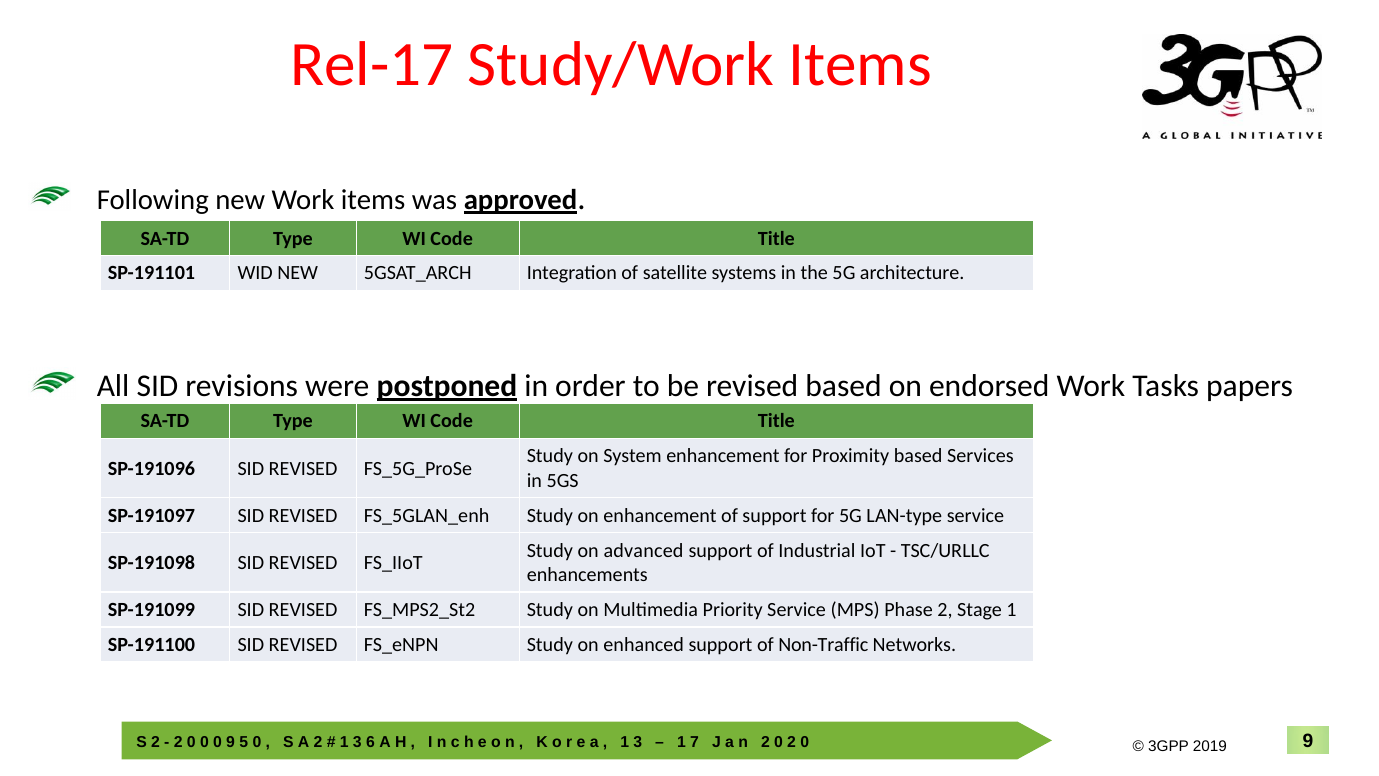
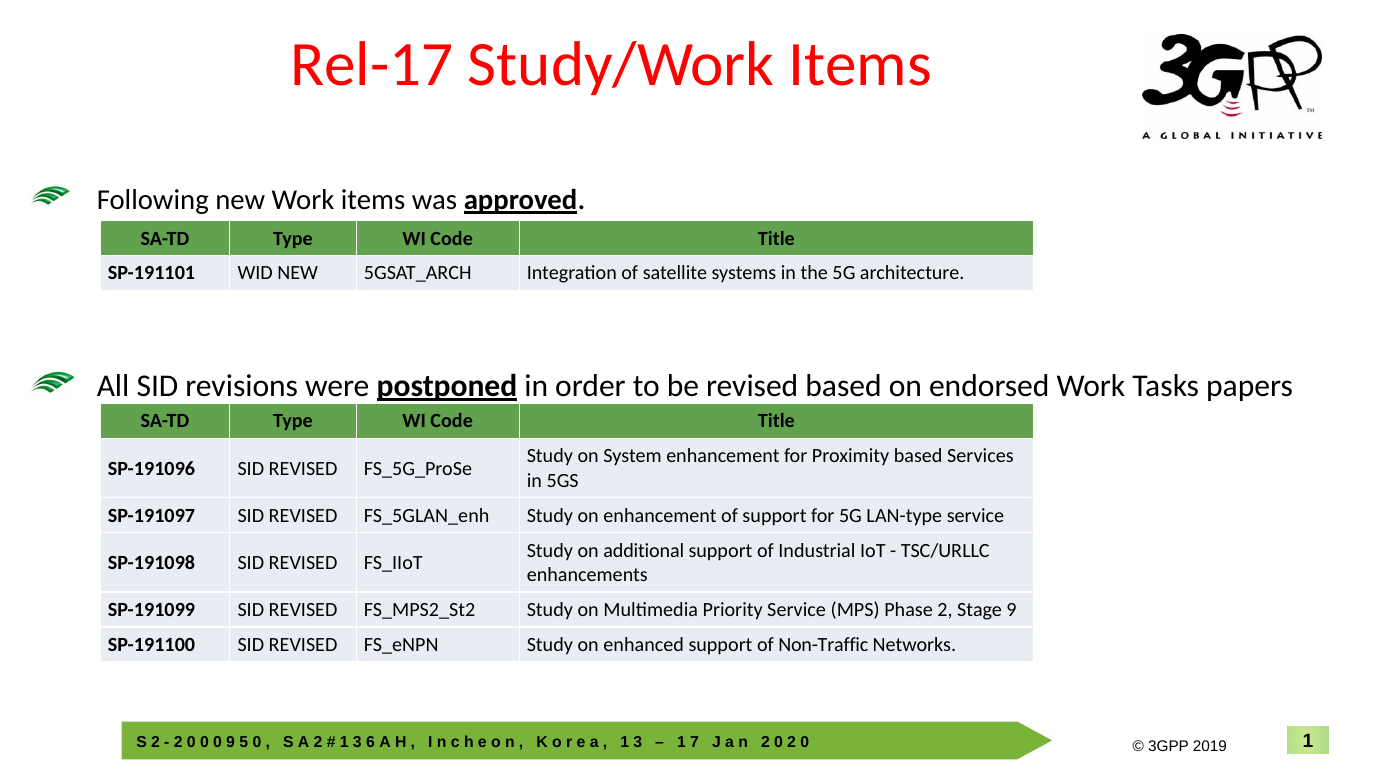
advanced: advanced -> additional (644, 550)
Stage 1: 1 -> 9 (1012, 609)
9: 9 -> 1 (1308, 741)
